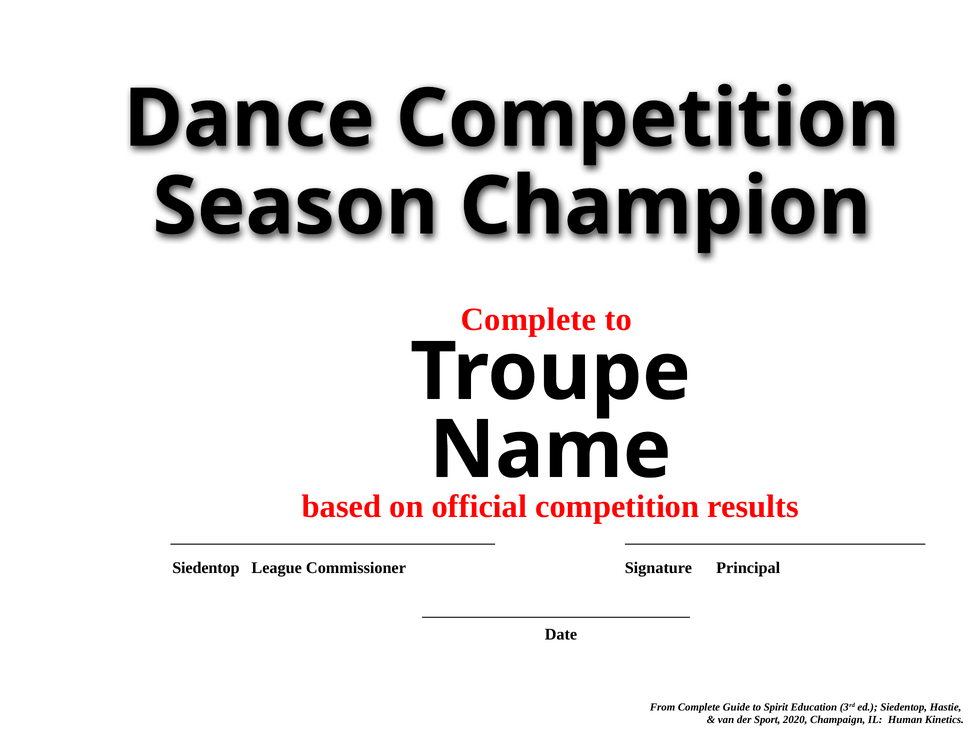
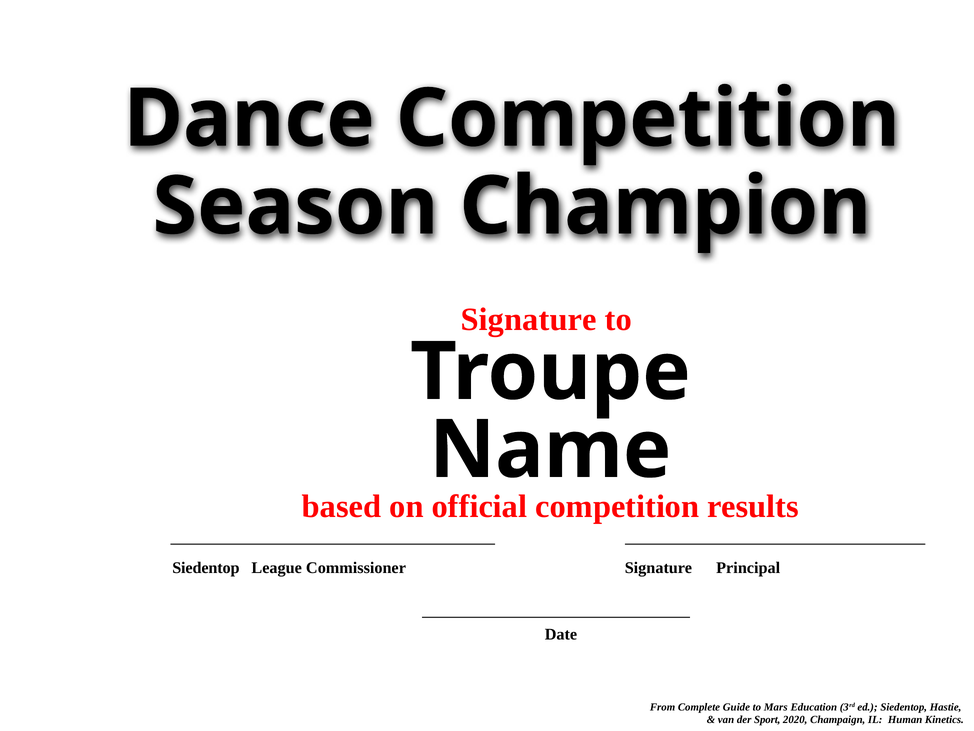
Complete: Complete -> Signature (529, 319)
Spirit: Spirit -> Mars (776, 706)
